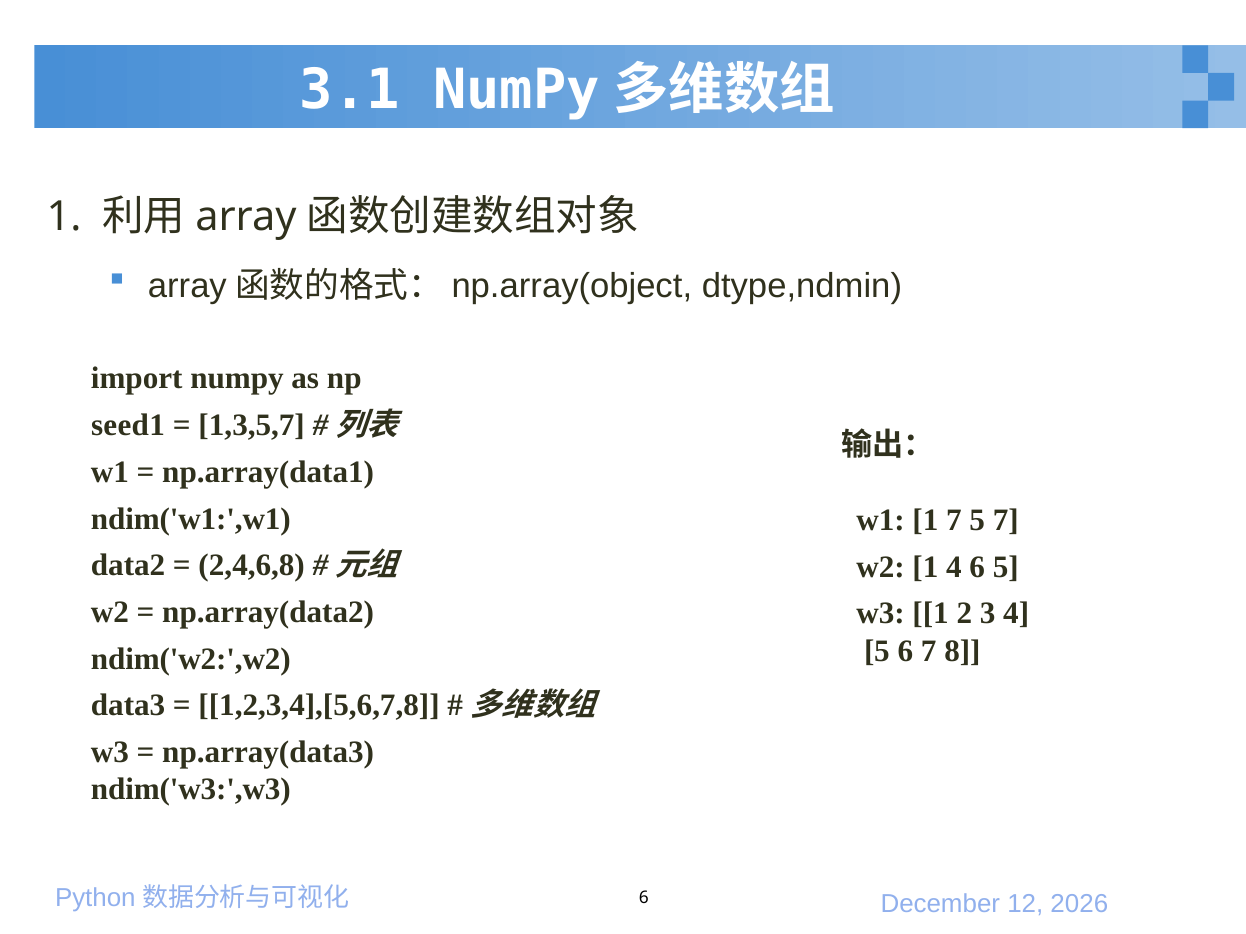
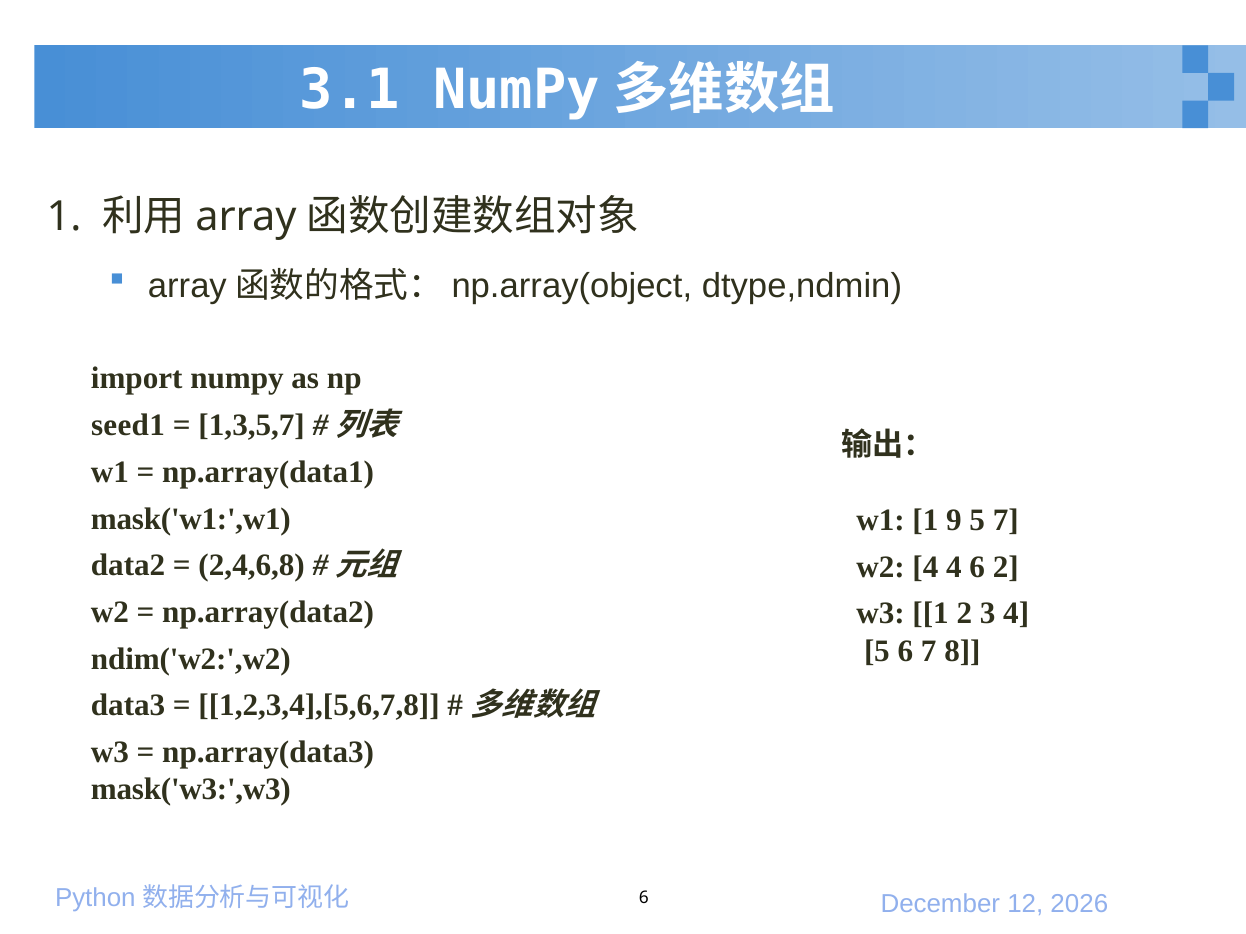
ndim('w1:',w1: ndim('w1:',w1 -> mask('w1:',w1 (191, 519)
1 7: 7 -> 9 (954, 520)
w2 1: 1 -> 4 (925, 567)
6 5: 5 -> 2 (1006, 567)
ndim('w3:',w3: ndim('w3:',w3 -> mask('w3:',w3 (191, 790)
